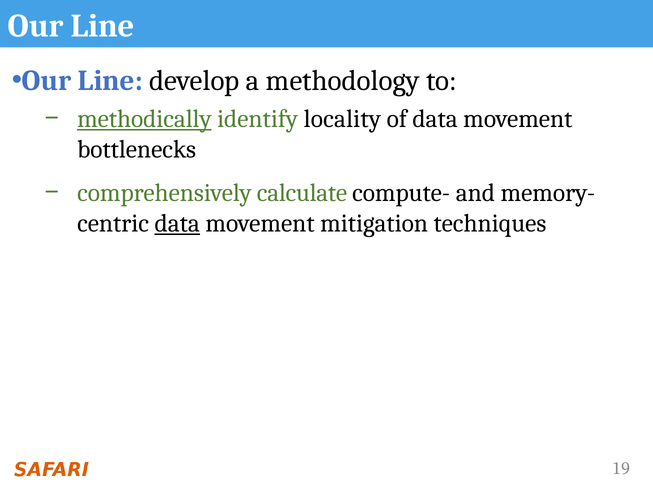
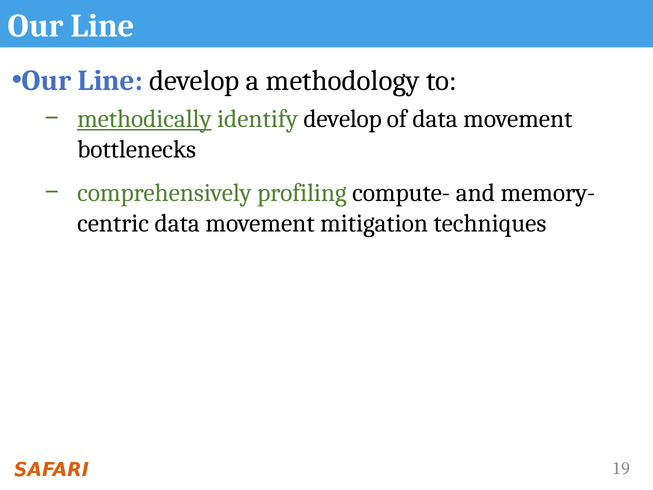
identify locality: locality -> develop (343, 119)
calculate: calculate -> profiling (302, 193)
data underline: present -> none (177, 223)
